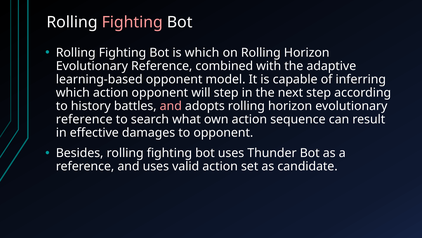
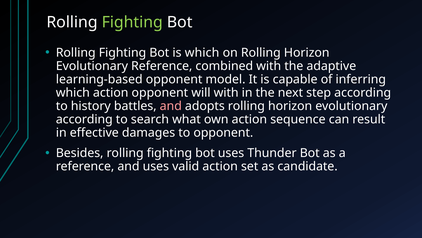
Fighting colour: pink -> light green (132, 22)
will step: step -> with (226, 93)
reference: reference -> according (84, 119)
